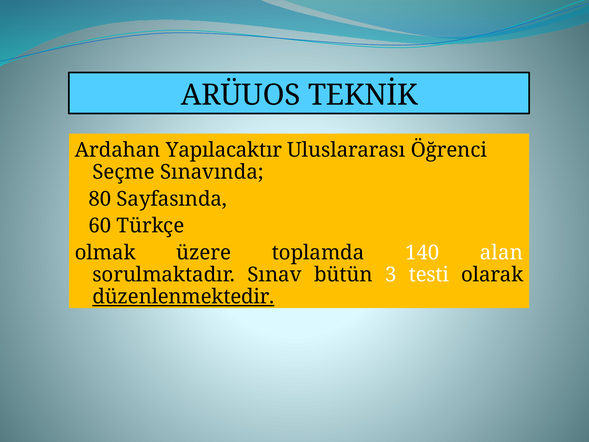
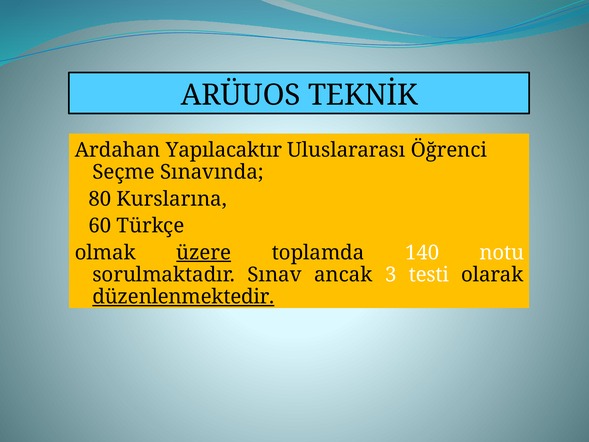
Sayfasında: Sayfasında -> Kurslarına (172, 199)
üzere underline: none -> present (204, 252)
alan: alan -> notu (502, 252)
bütün: bütün -> ancak (343, 275)
